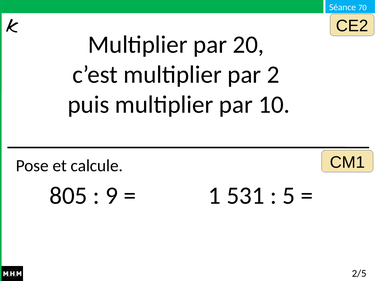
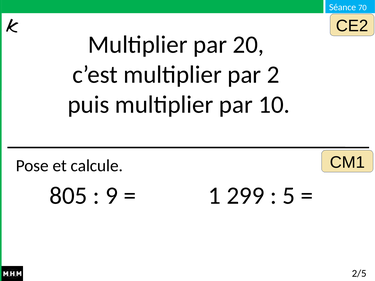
531: 531 -> 299 (245, 196)
